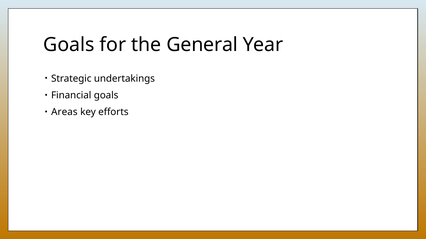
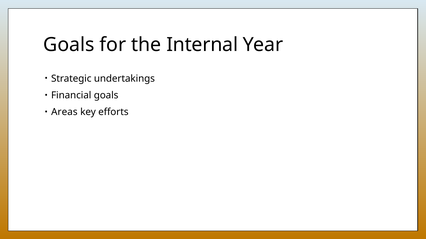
General: General -> Internal (202, 45)
